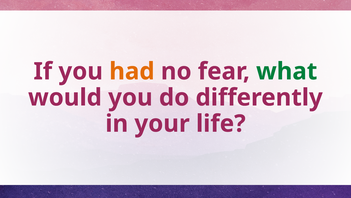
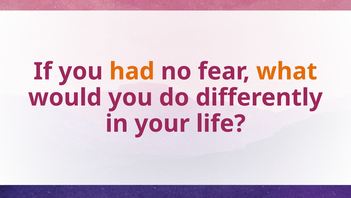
what colour: green -> orange (287, 71)
